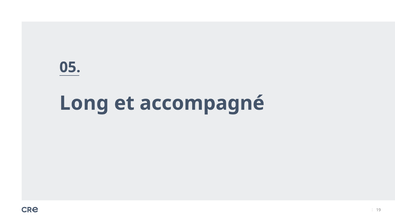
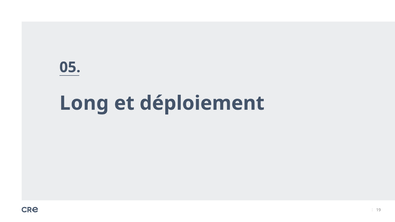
accompagné: accompagné -> déploiement (202, 103)
